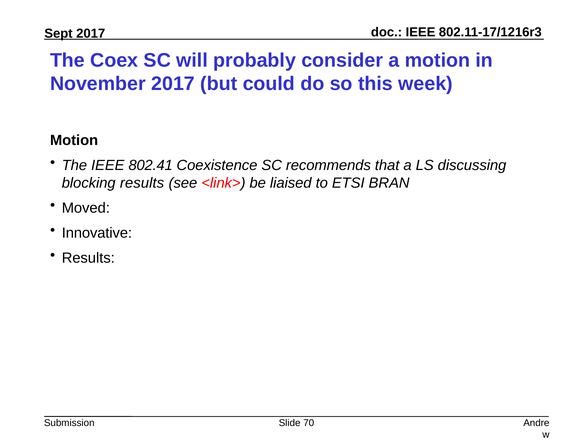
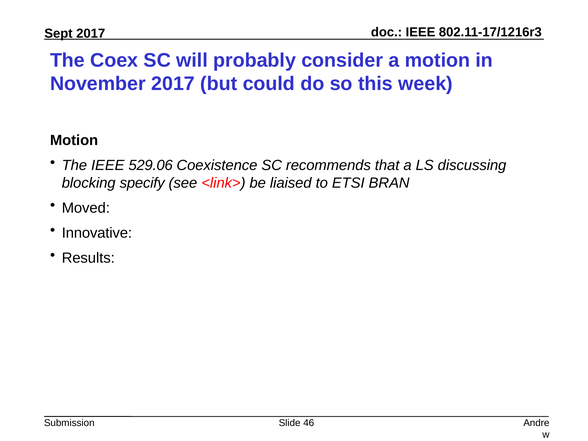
802.41: 802.41 -> 529.06 (151, 165)
blocking results: results -> specify (142, 183)
70: 70 -> 46 (309, 423)
